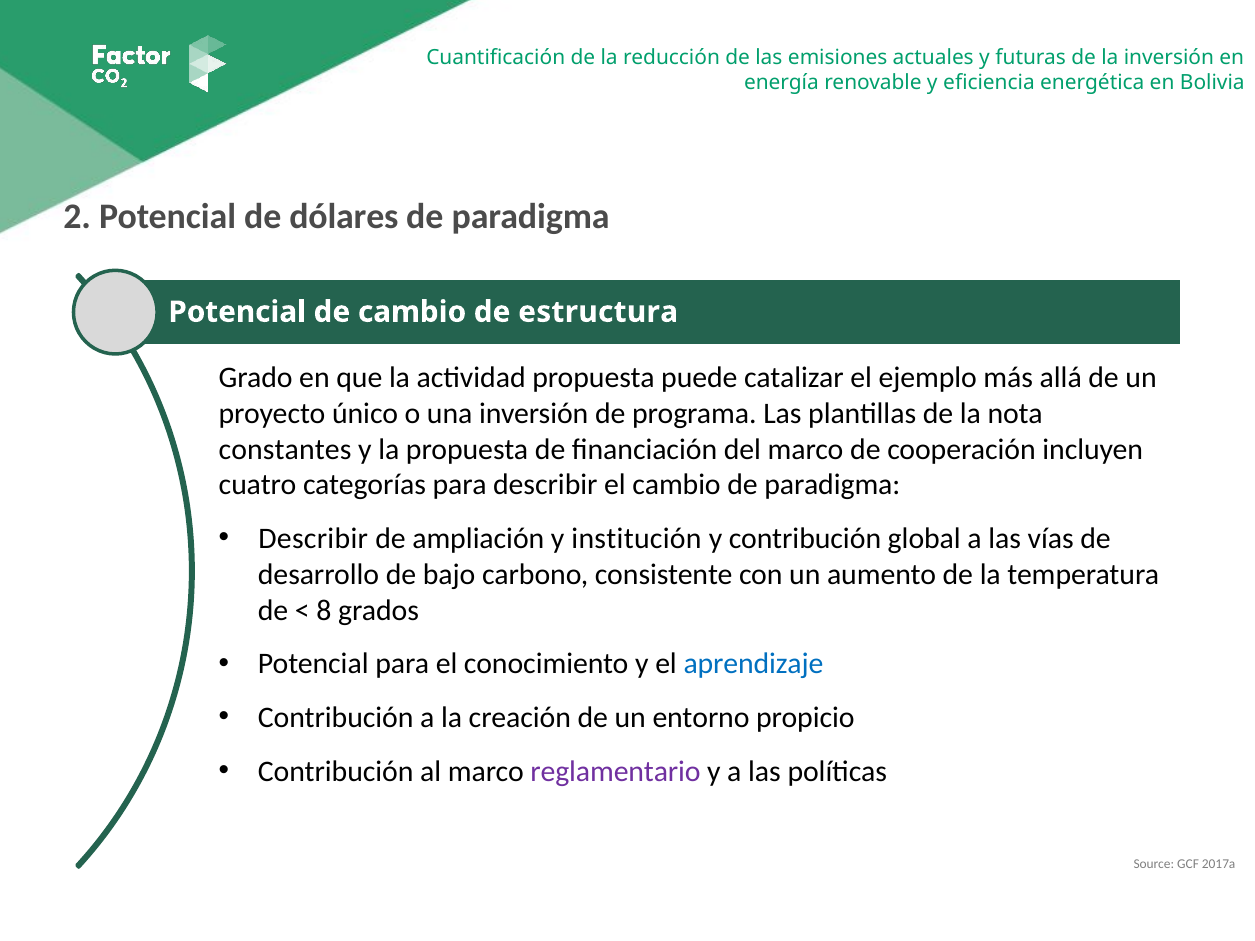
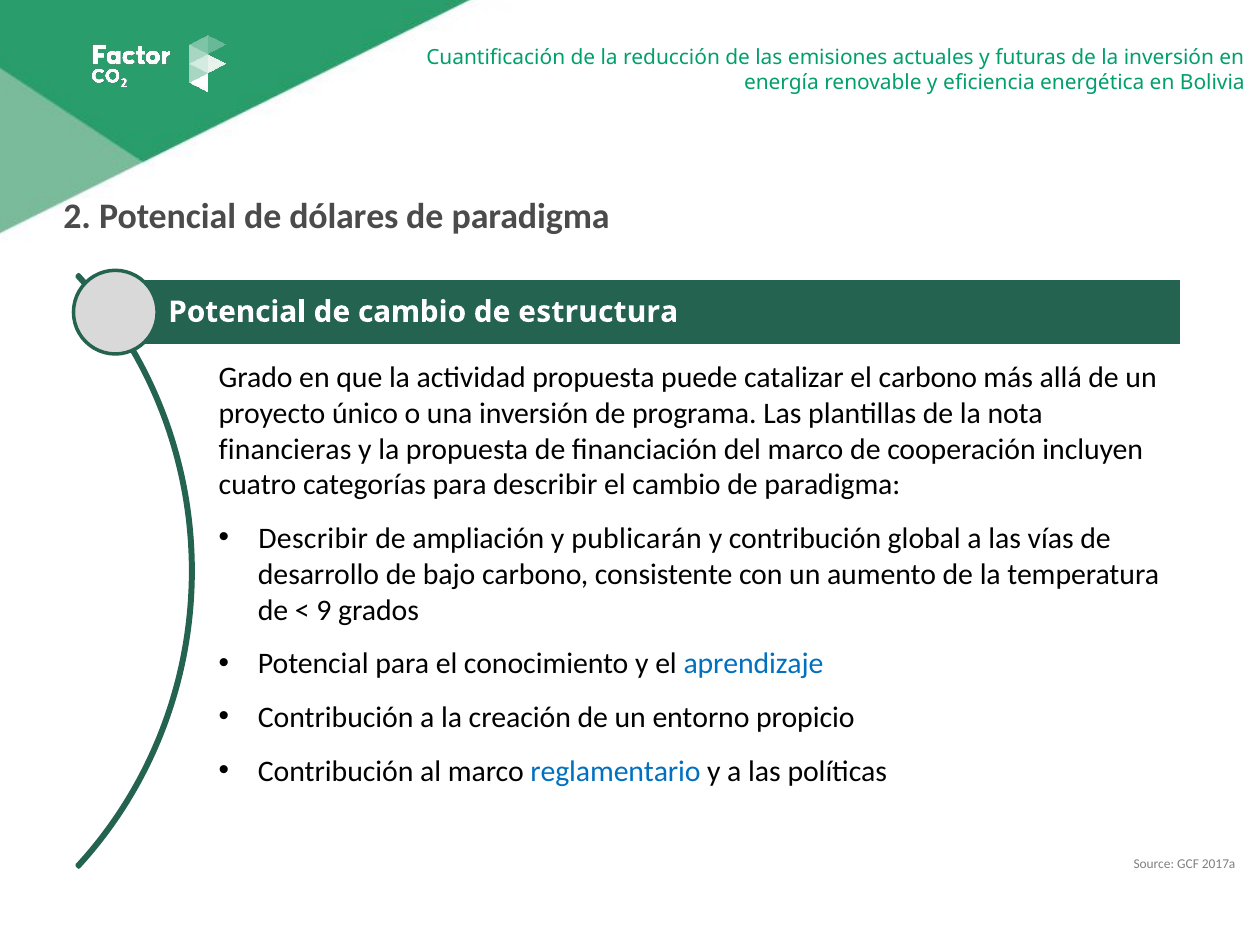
el ejemplo: ejemplo -> carbono (928, 378)
constantes: constantes -> financieras (285, 449)
institución: institución -> publicarán (637, 539)
8: 8 -> 9 (324, 610)
reglamentario colour: purple -> blue (616, 771)
